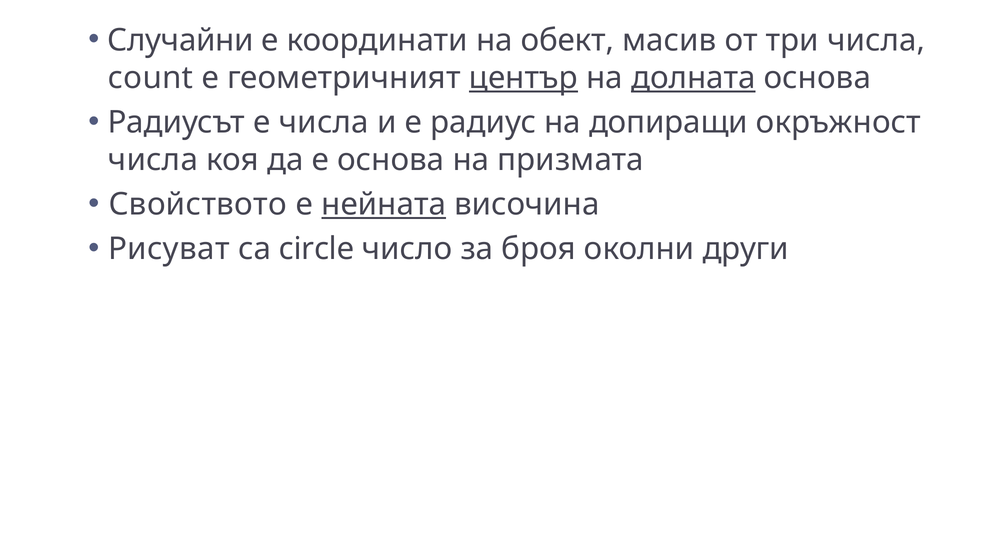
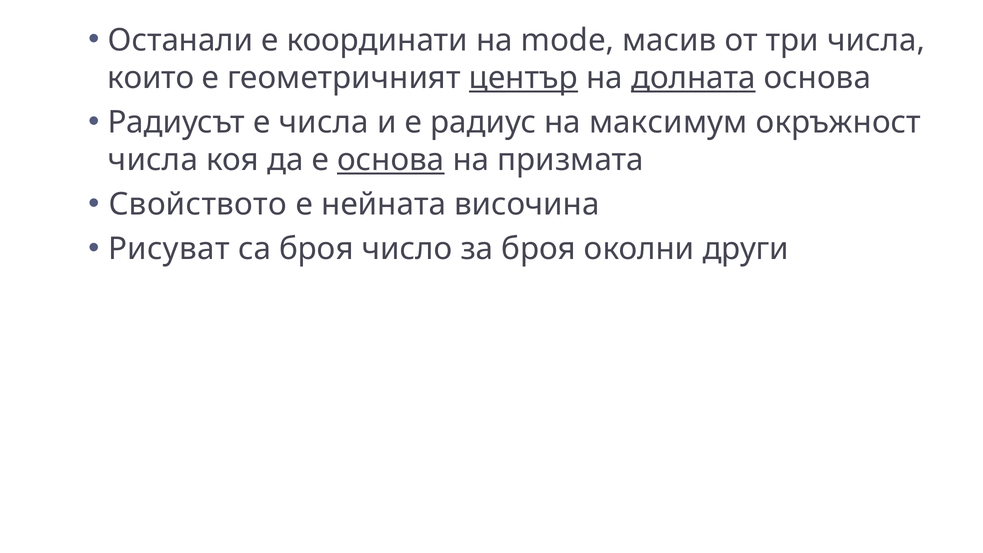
Случайни: Случайни -> Останали (181, 40)
обект: обект -> mode (568, 40)
count: count -> които (151, 78)
допиращи: допиращи -> максимум (668, 122)
основа underline: none -> present (391, 160)
нейната underline: present -> none (384, 204)
са circle: circle -> броя (316, 249)
